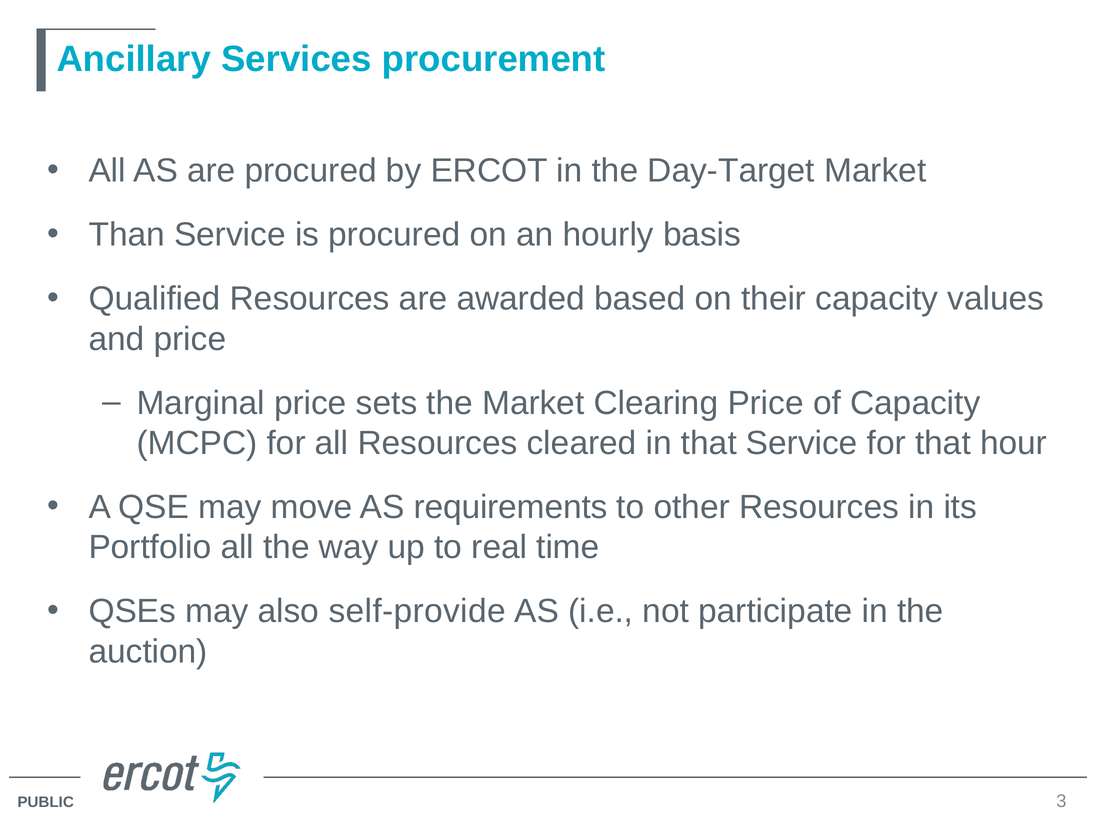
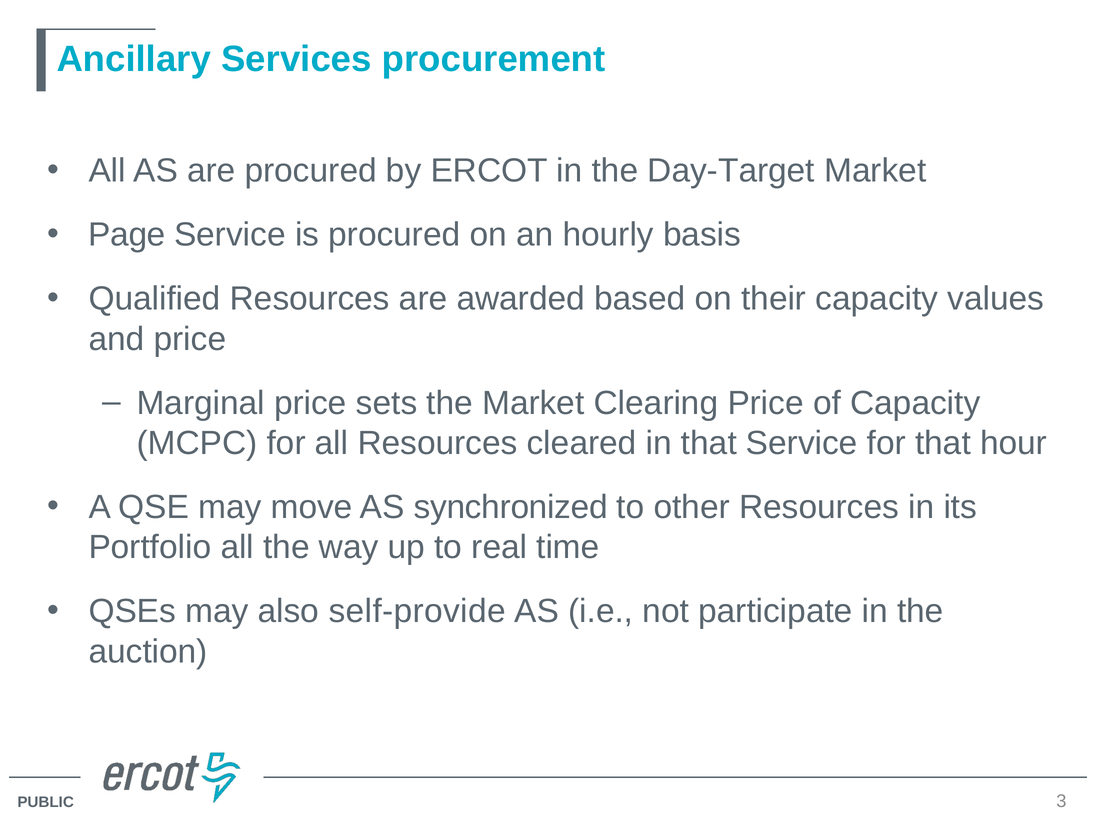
Than: Than -> Page (127, 235)
requirements: requirements -> synchronized (511, 507)
